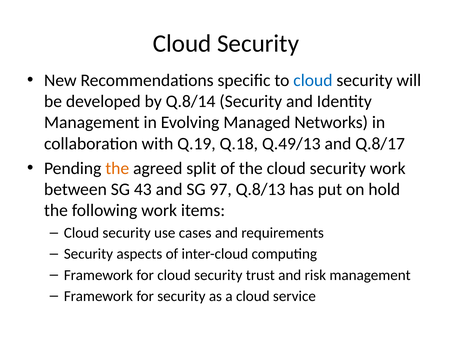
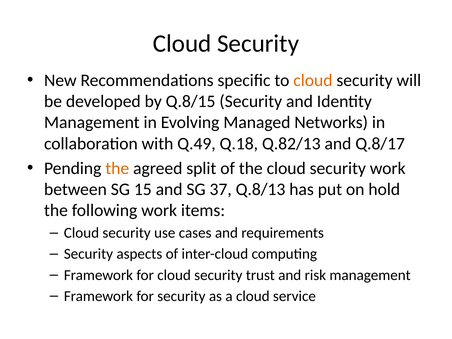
cloud colour: blue -> orange (313, 80)
Q.8/14: Q.8/14 -> Q.8/15 (191, 101)
Q.19: Q.19 -> Q.49 (197, 144)
Q.49/13: Q.49/13 -> Q.82/13 (291, 144)
43: 43 -> 15 (143, 189)
97: 97 -> 37 (221, 189)
